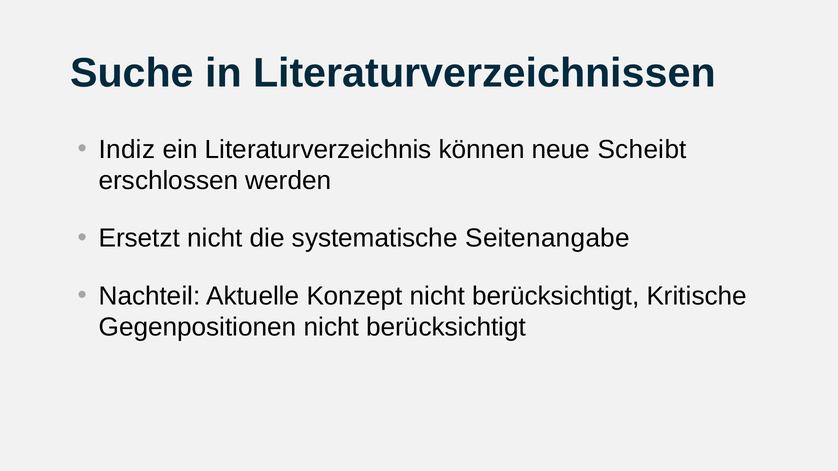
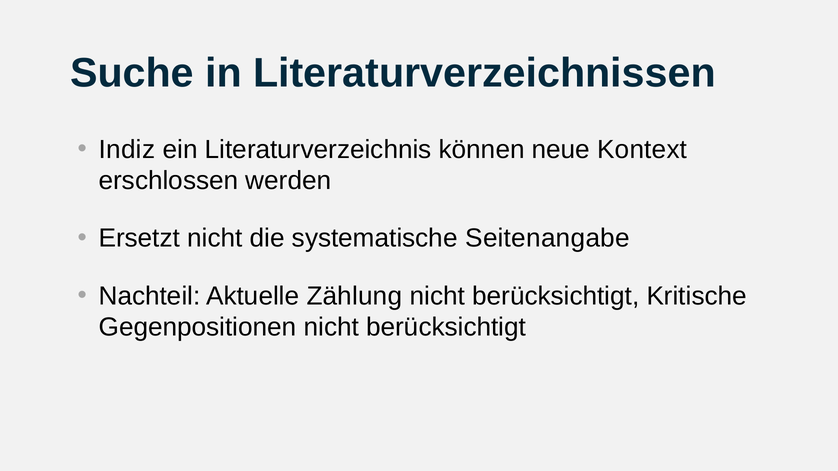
Scheibt: Scheibt -> Kontext (642, 149)
Konzept: Konzept -> Zählung (354, 296)
